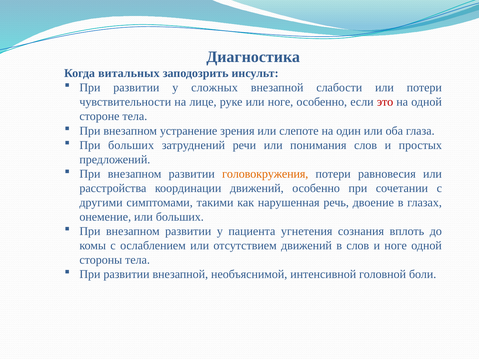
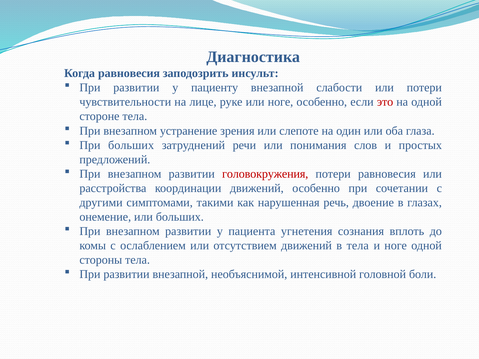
Когда витальных: витальных -> равновесия (129, 73)
сложных: сложных -> пациенту (215, 88)
головокружения colour: orange -> red (265, 174)
в слов: слов -> тела (358, 246)
